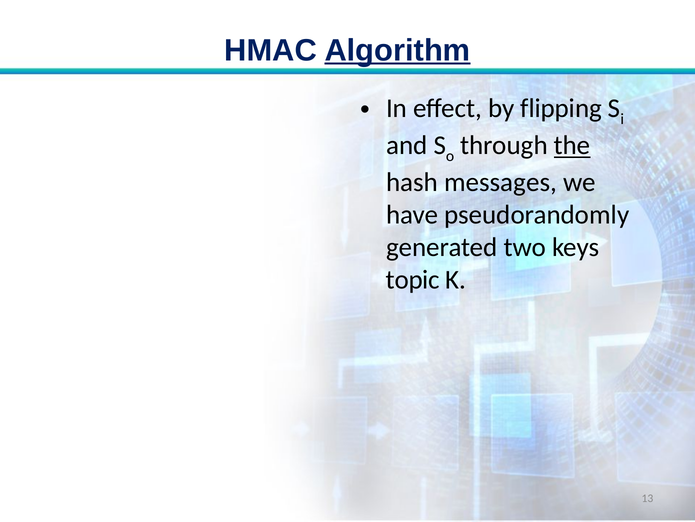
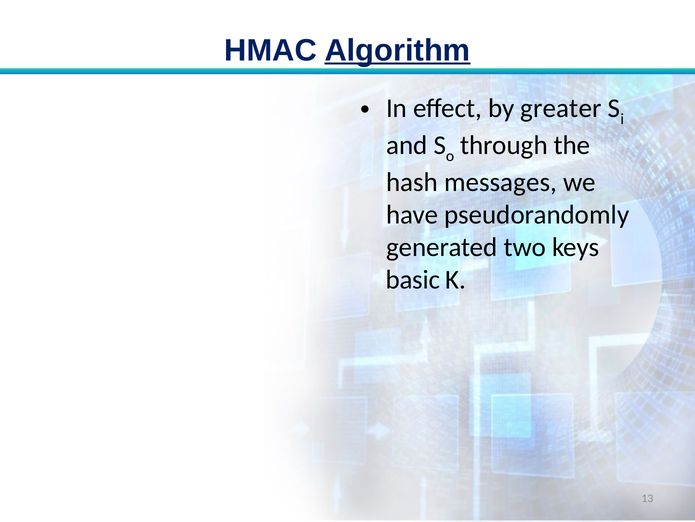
flipping: flipping -> greater (561, 108)
the underline: present -> none (572, 145)
topic: topic -> basic (413, 280)
